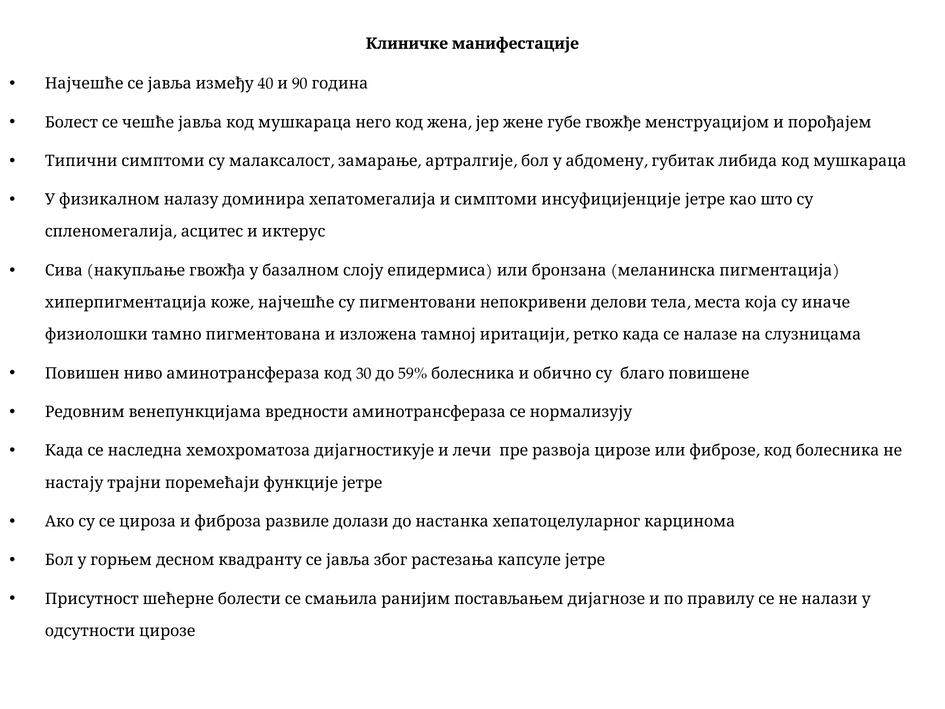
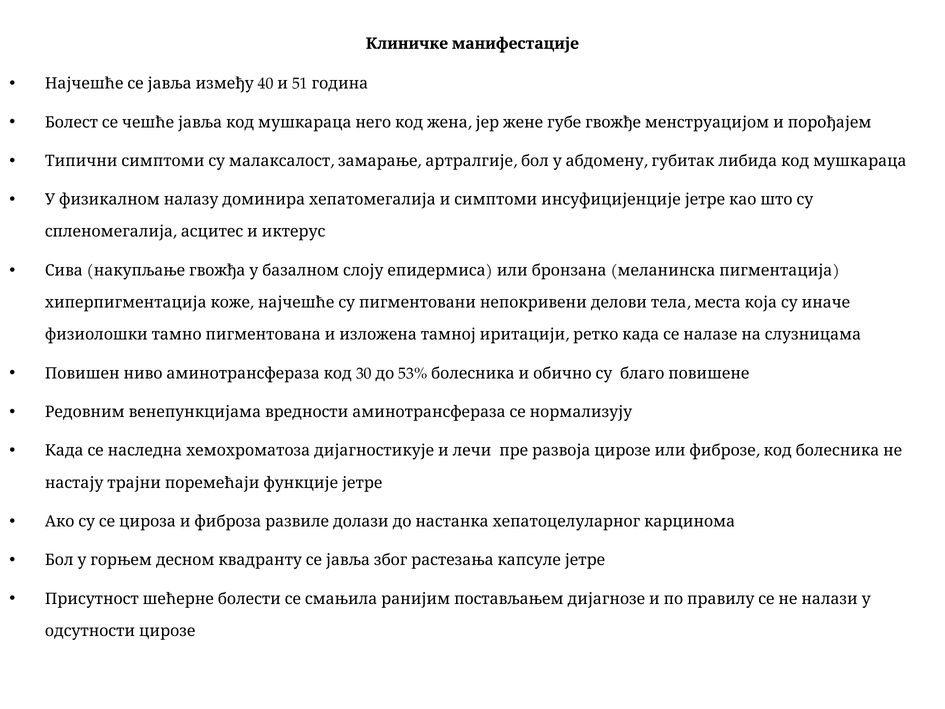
90: 90 -> 51 (300, 84)
59%: 59% -> 53% (413, 373)
